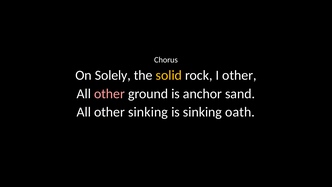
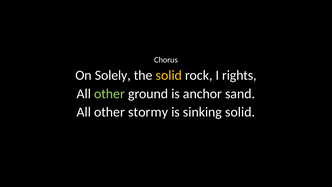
I other: other -> rights (239, 75)
other colour: pink -> light green (109, 94)
other sinking: sinking -> stormy (148, 112)
sinking oath: oath -> solid (240, 112)
